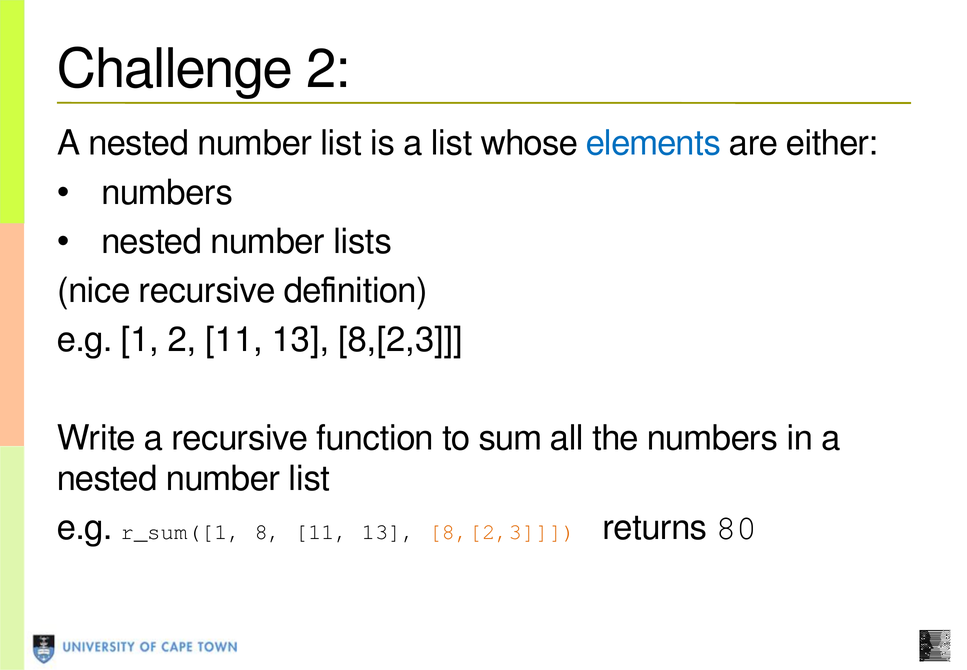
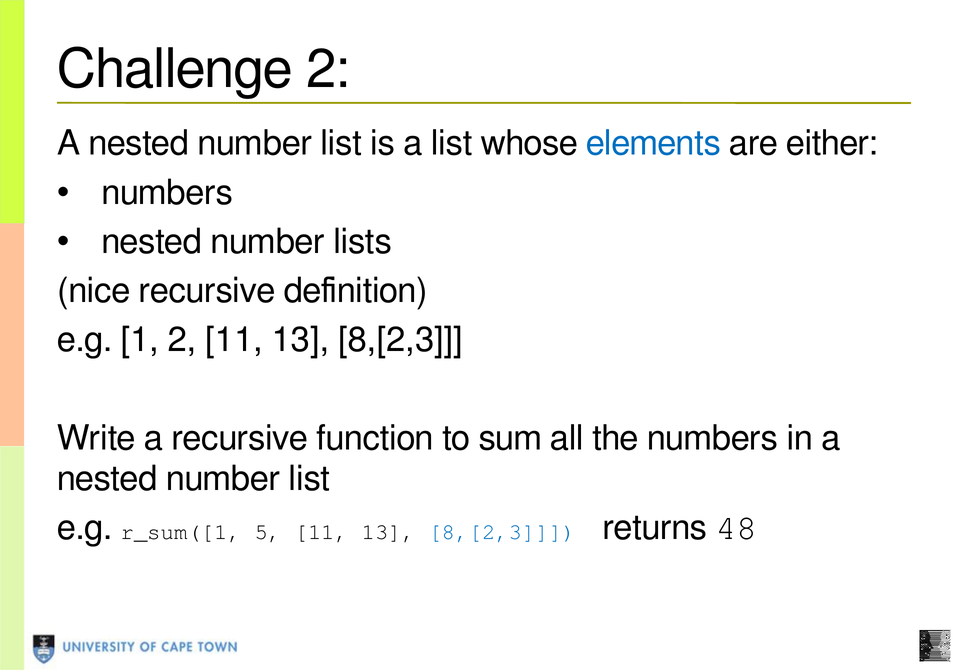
8: 8 -> 5 (268, 531)
8,[2,3 colour: orange -> blue (502, 531)
80: 80 -> 48 (736, 527)
